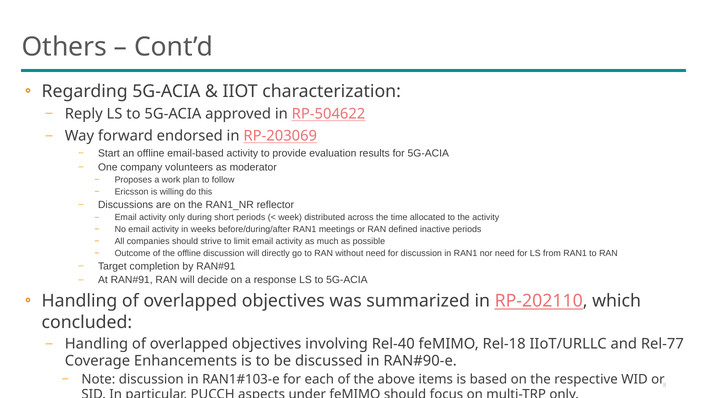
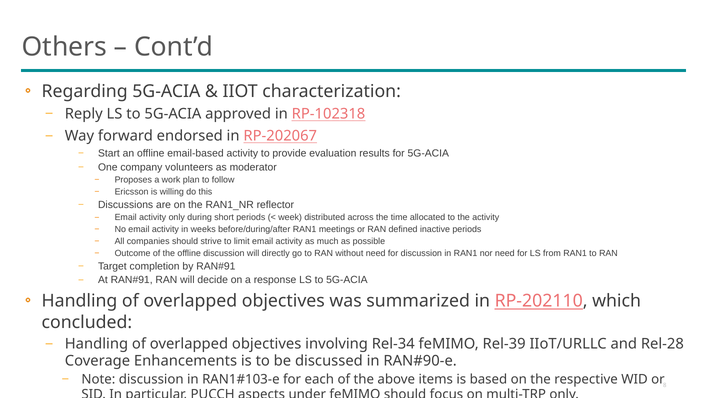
RP-504622: RP-504622 -> RP-102318 (329, 114)
RP-203069: RP-203069 -> RP-202067 (280, 136)
Rel-40: Rel-40 -> Rel-34 (393, 344)
Rel-18: Rel-18 -> Rel-39 (504, 344)
Rel-77: Rel-77 -> Rel-28 (662, 344)
